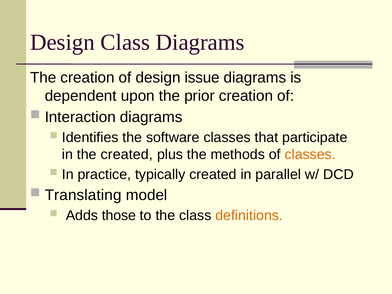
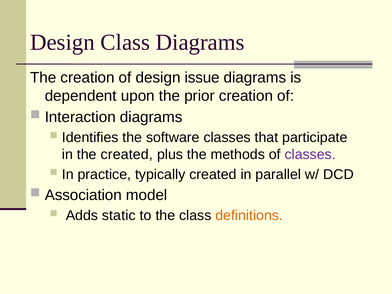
classes colour: orange -> purple (310, 155)
Translating: Translating -> Association (83, 195)
those: those -> static (119, 215)
